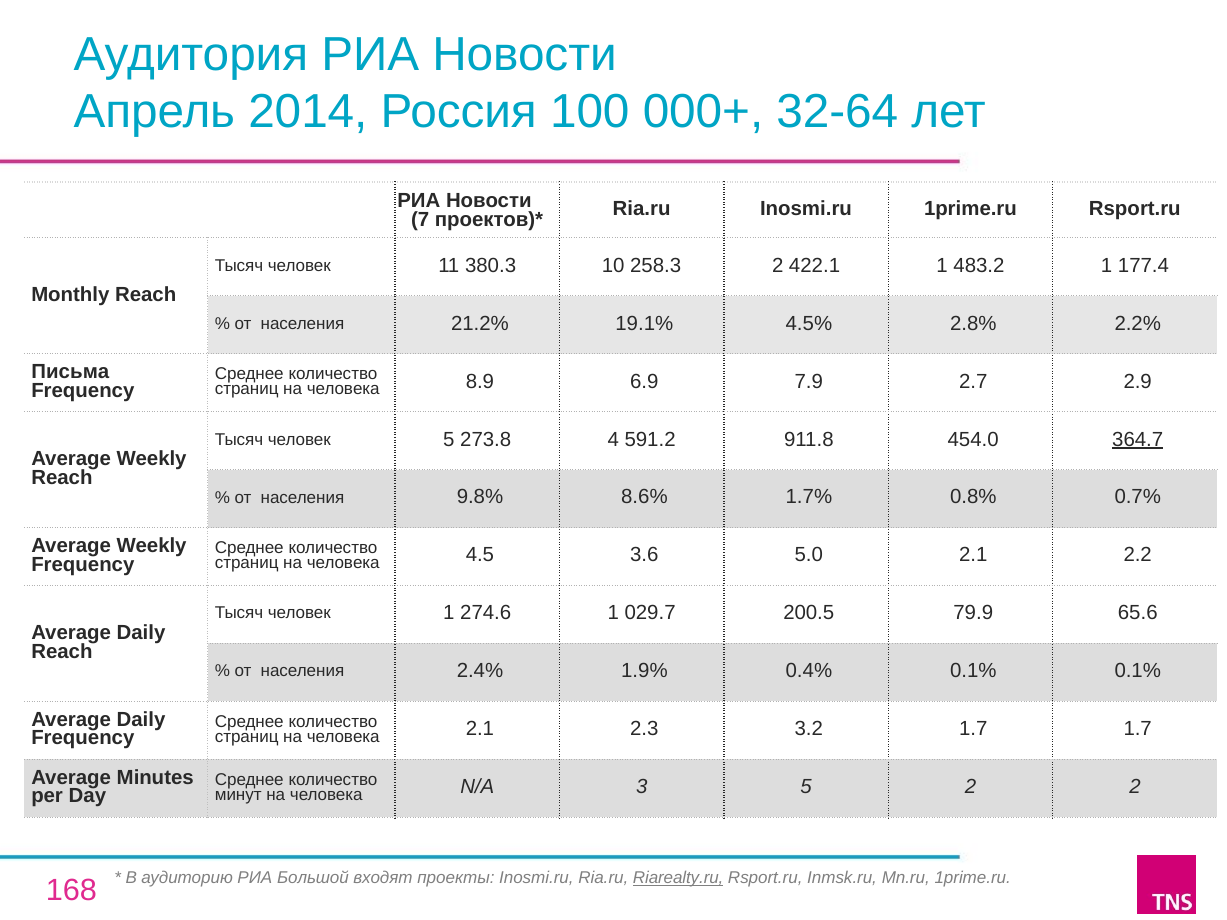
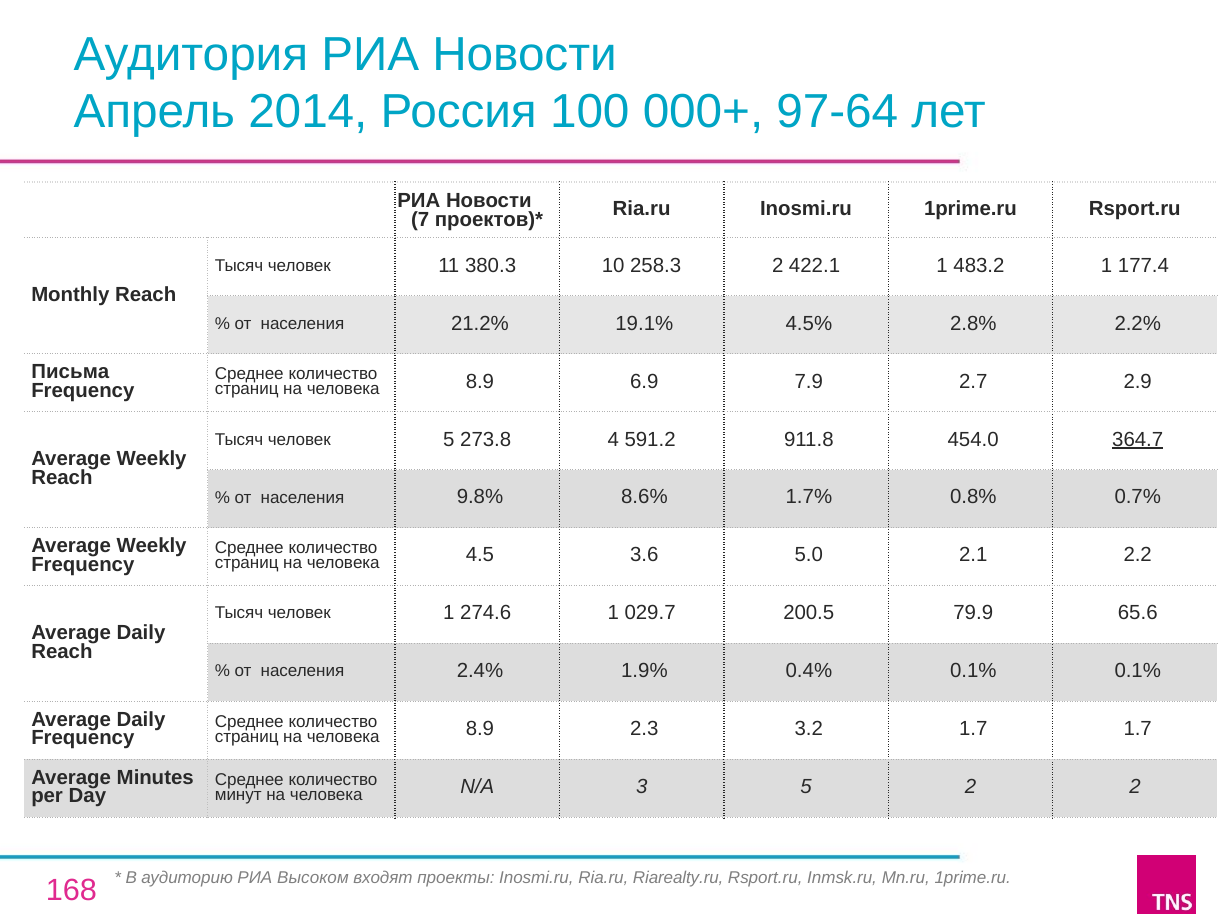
32-64: 32-64 -> 97-64 (837, 112)
2.1: 2.1 -> 8.9 (480, 729)
Большой: Большой -> Высоком (313, 878)
Riarealty.ru underline: present -> none (678, 878)
